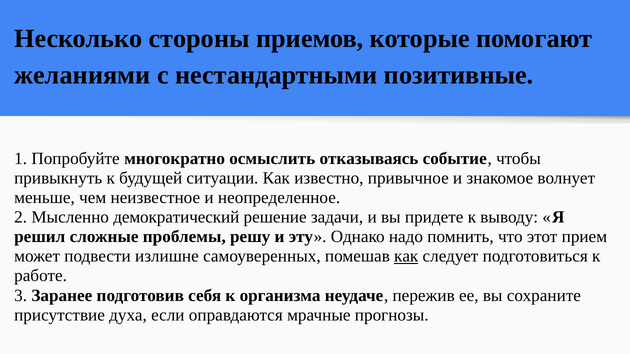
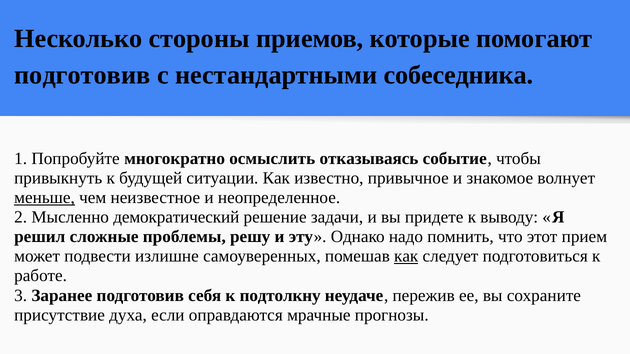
желаниями: желаниями -> подготовив (82, 75)
позитивные: позитивные -> собеседника (459, 75)
меньше underline: none -> present (45, 198)
организма: организма -> подтолкну (280, 296)
